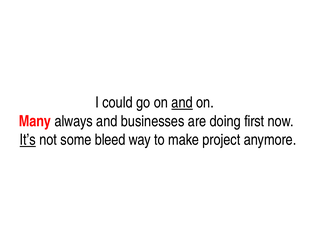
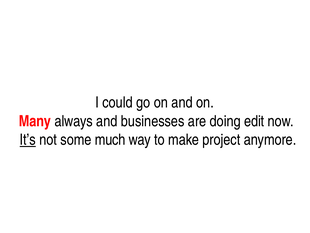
and underline: present -> none (182, 102)
first: first -> edit (254, 121)
bleed: bleed -> much (110, 140)
